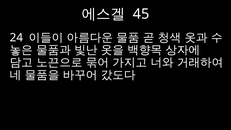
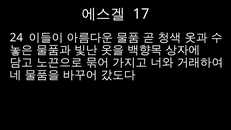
45: 45 -> 17 (141, 14)
